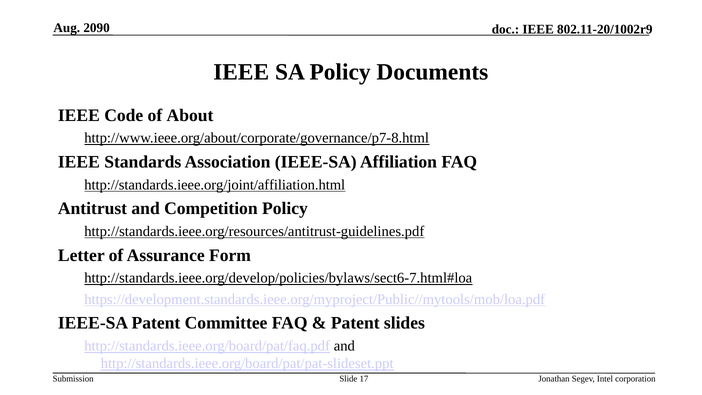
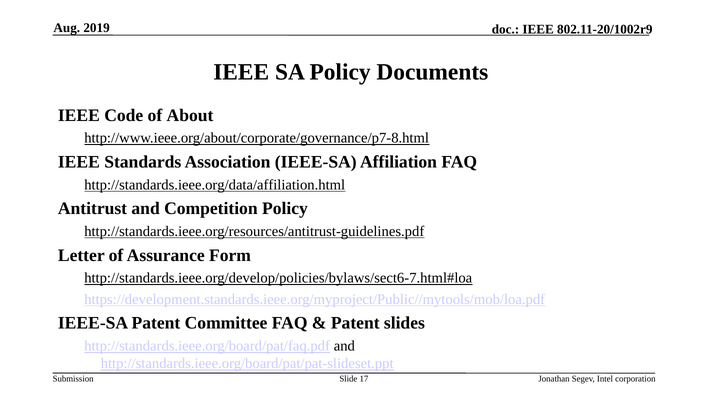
2090: 2090 -> 2019 (97, 28)
http://standards.ieee.org/joint/affiliation.html: http://standards.ieee.org/joint/affiliation.html -> http://standards.ieee.org/data/affiliation.html (215, 185)
